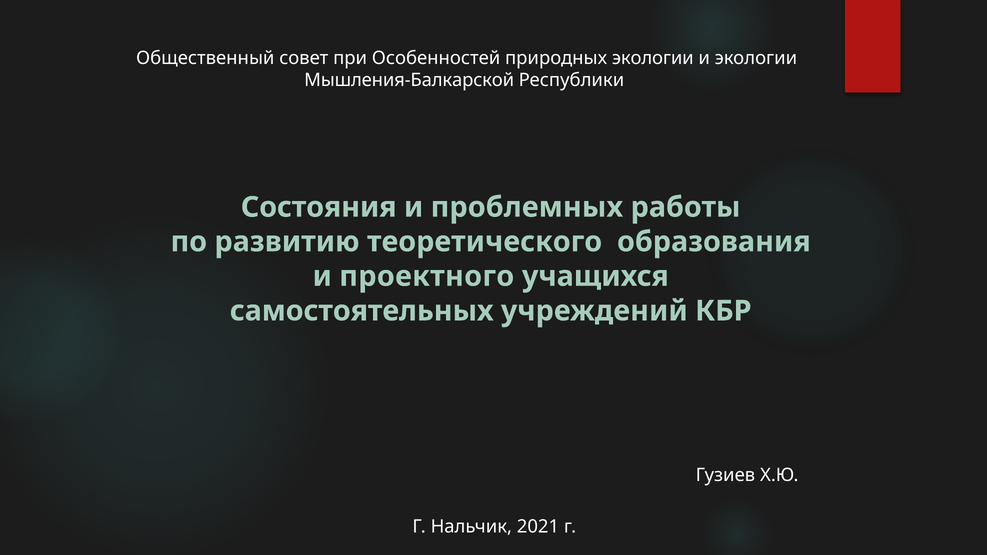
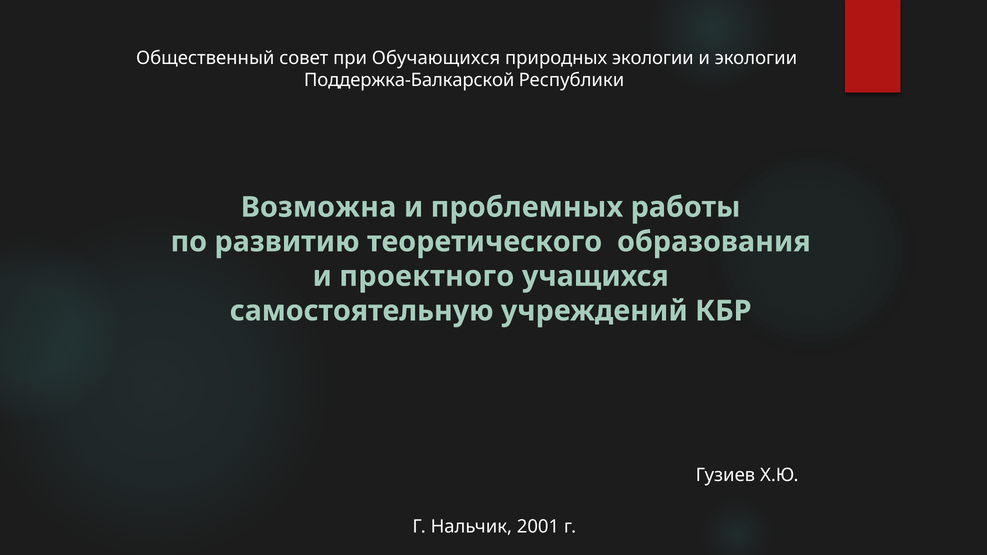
Особенностей: Особенностей -> Обучающихся (436, 58)
Мышления-Балкарской: Мышления-Балкарской -> Поддержка-Балкарской (409, 80)
Состояния: Состояния -> Возможна (319, 207)
самостоятельных: самостоятельных -> самостоятельную (362, 311)
2021: 2021 -> 2001 (538, 527)
